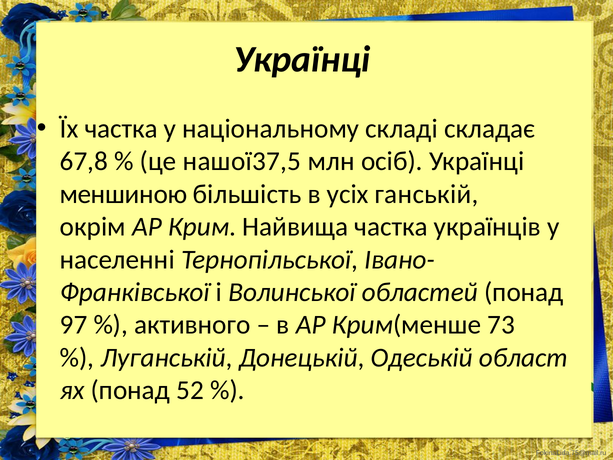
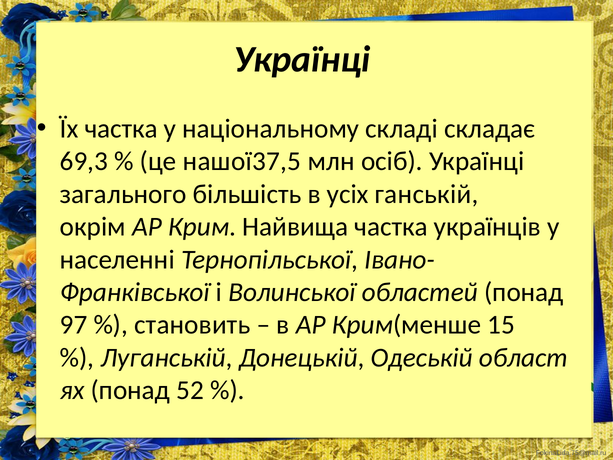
67,8: 67,8 -> 69,3 (84, 161)
меншиною: меншиною -> загального (123, 194)
активного: активного -> становить (192, 325)
73: 73 -> 15 (501, 325)
